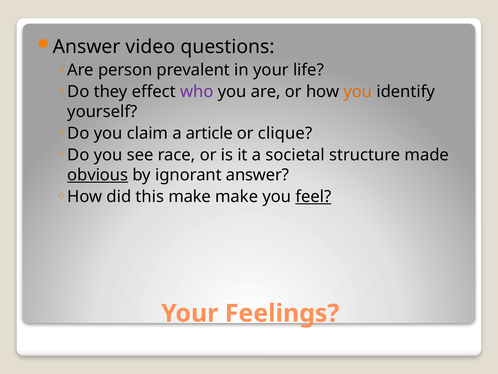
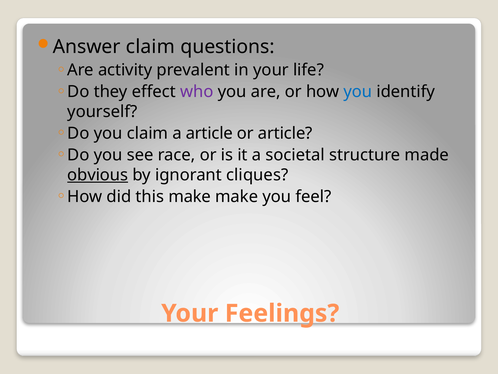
Answer video: video -> claim (150, 47)
person: person -> activity (125, 70)
you colour: orange -> blue (358, 92)
or clique: clique -> article (285, 133)
ignorant answer: answer -> cliques (257, 175)
feel underline: present -> none (313, 196)
